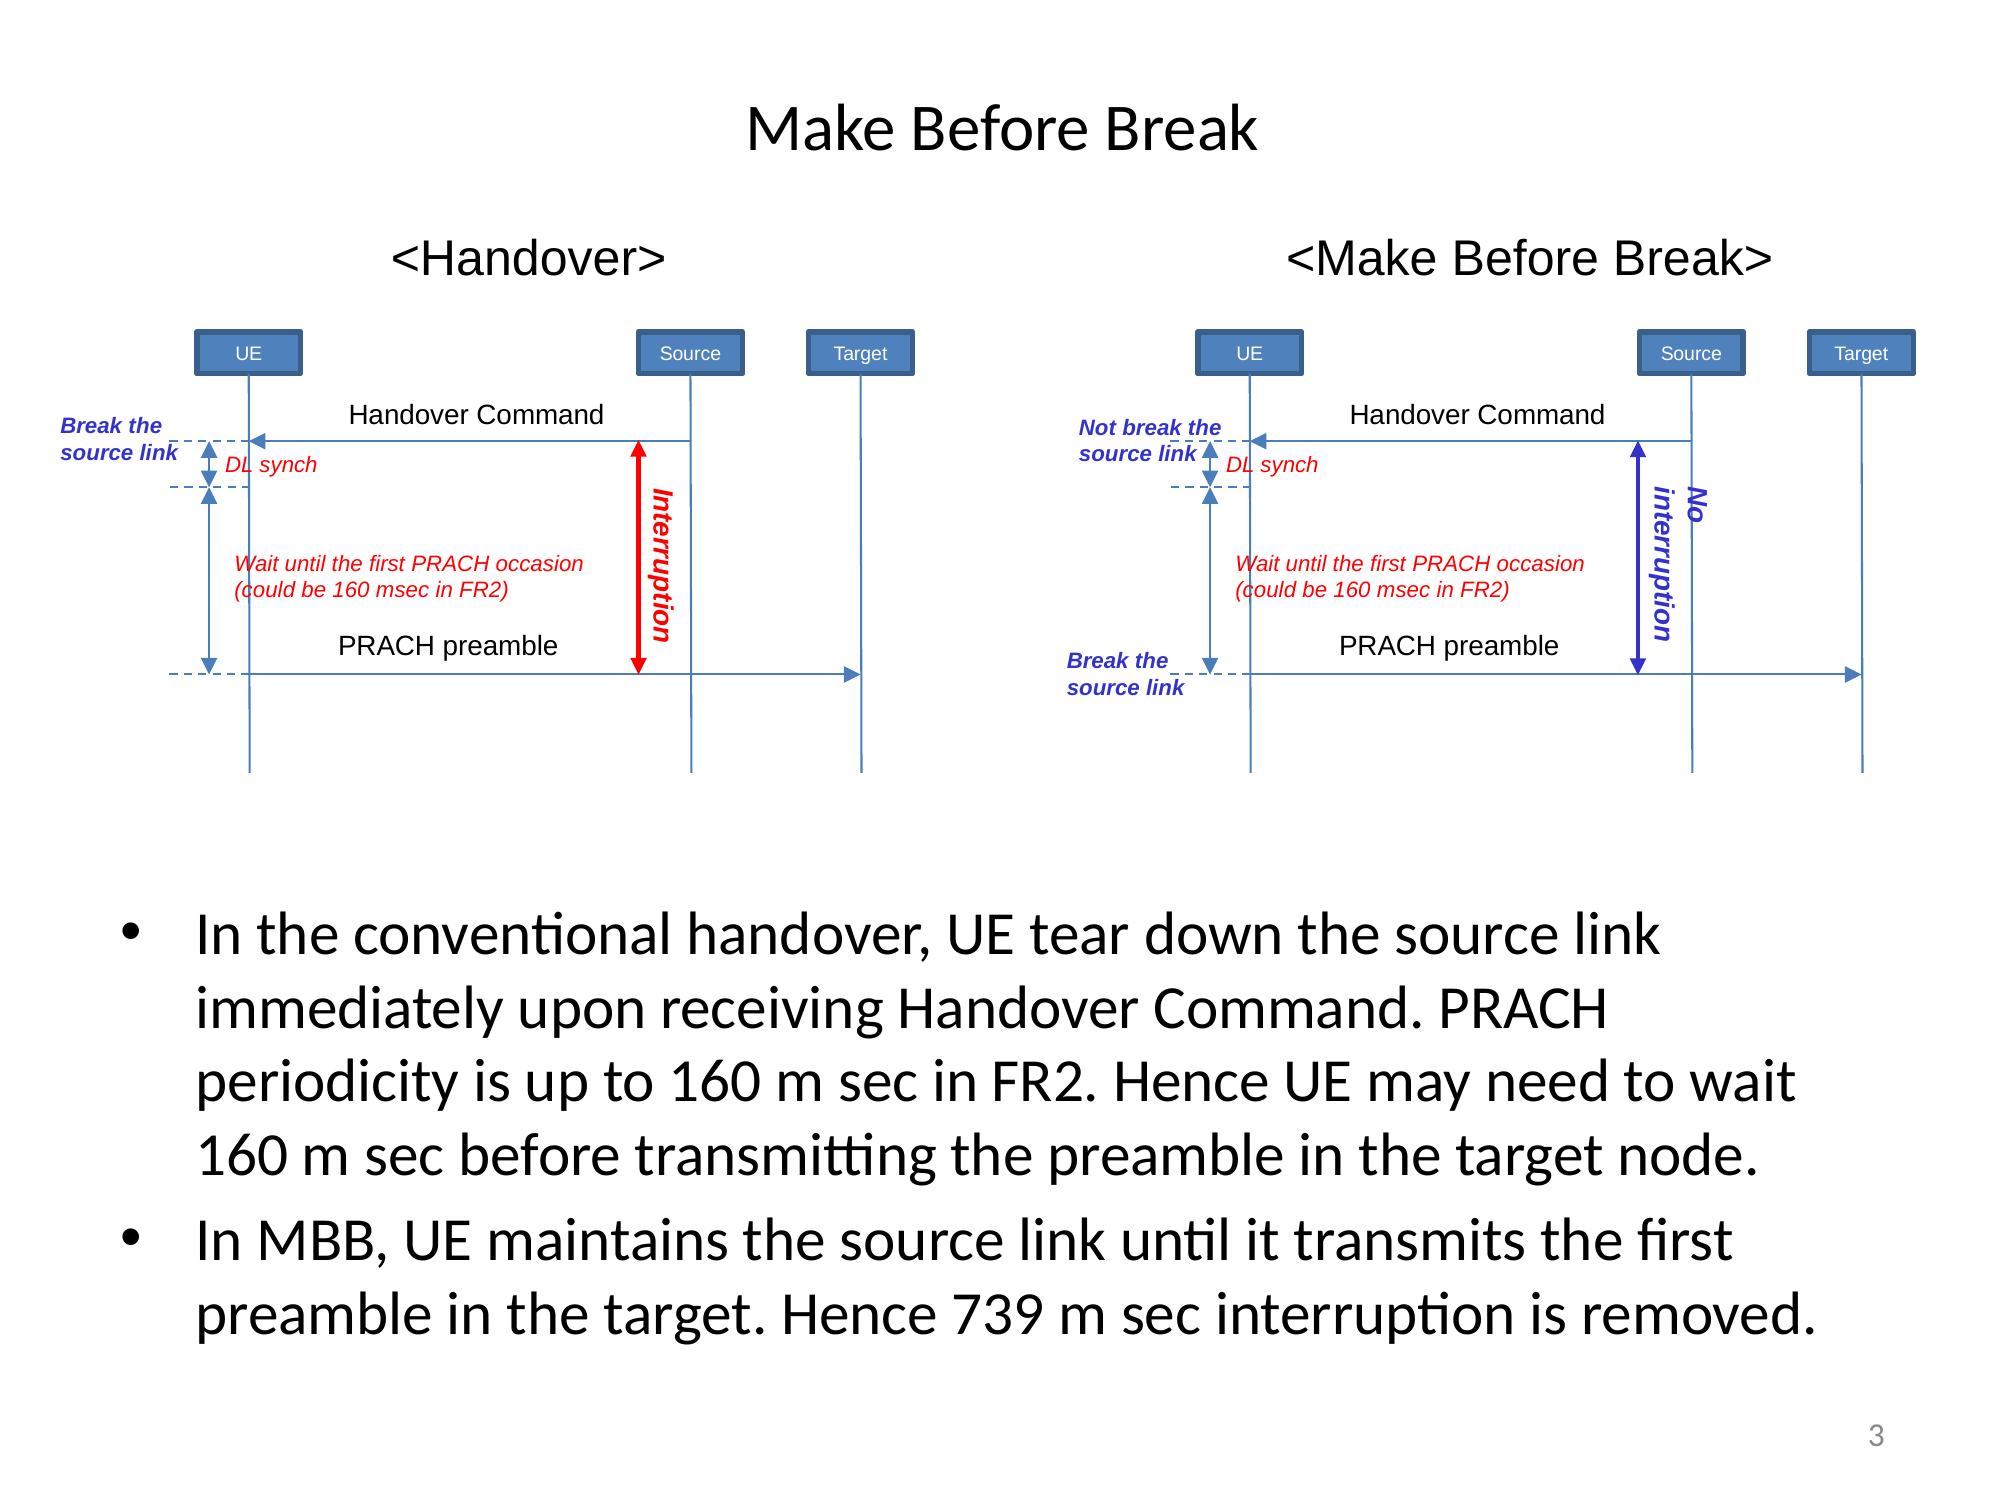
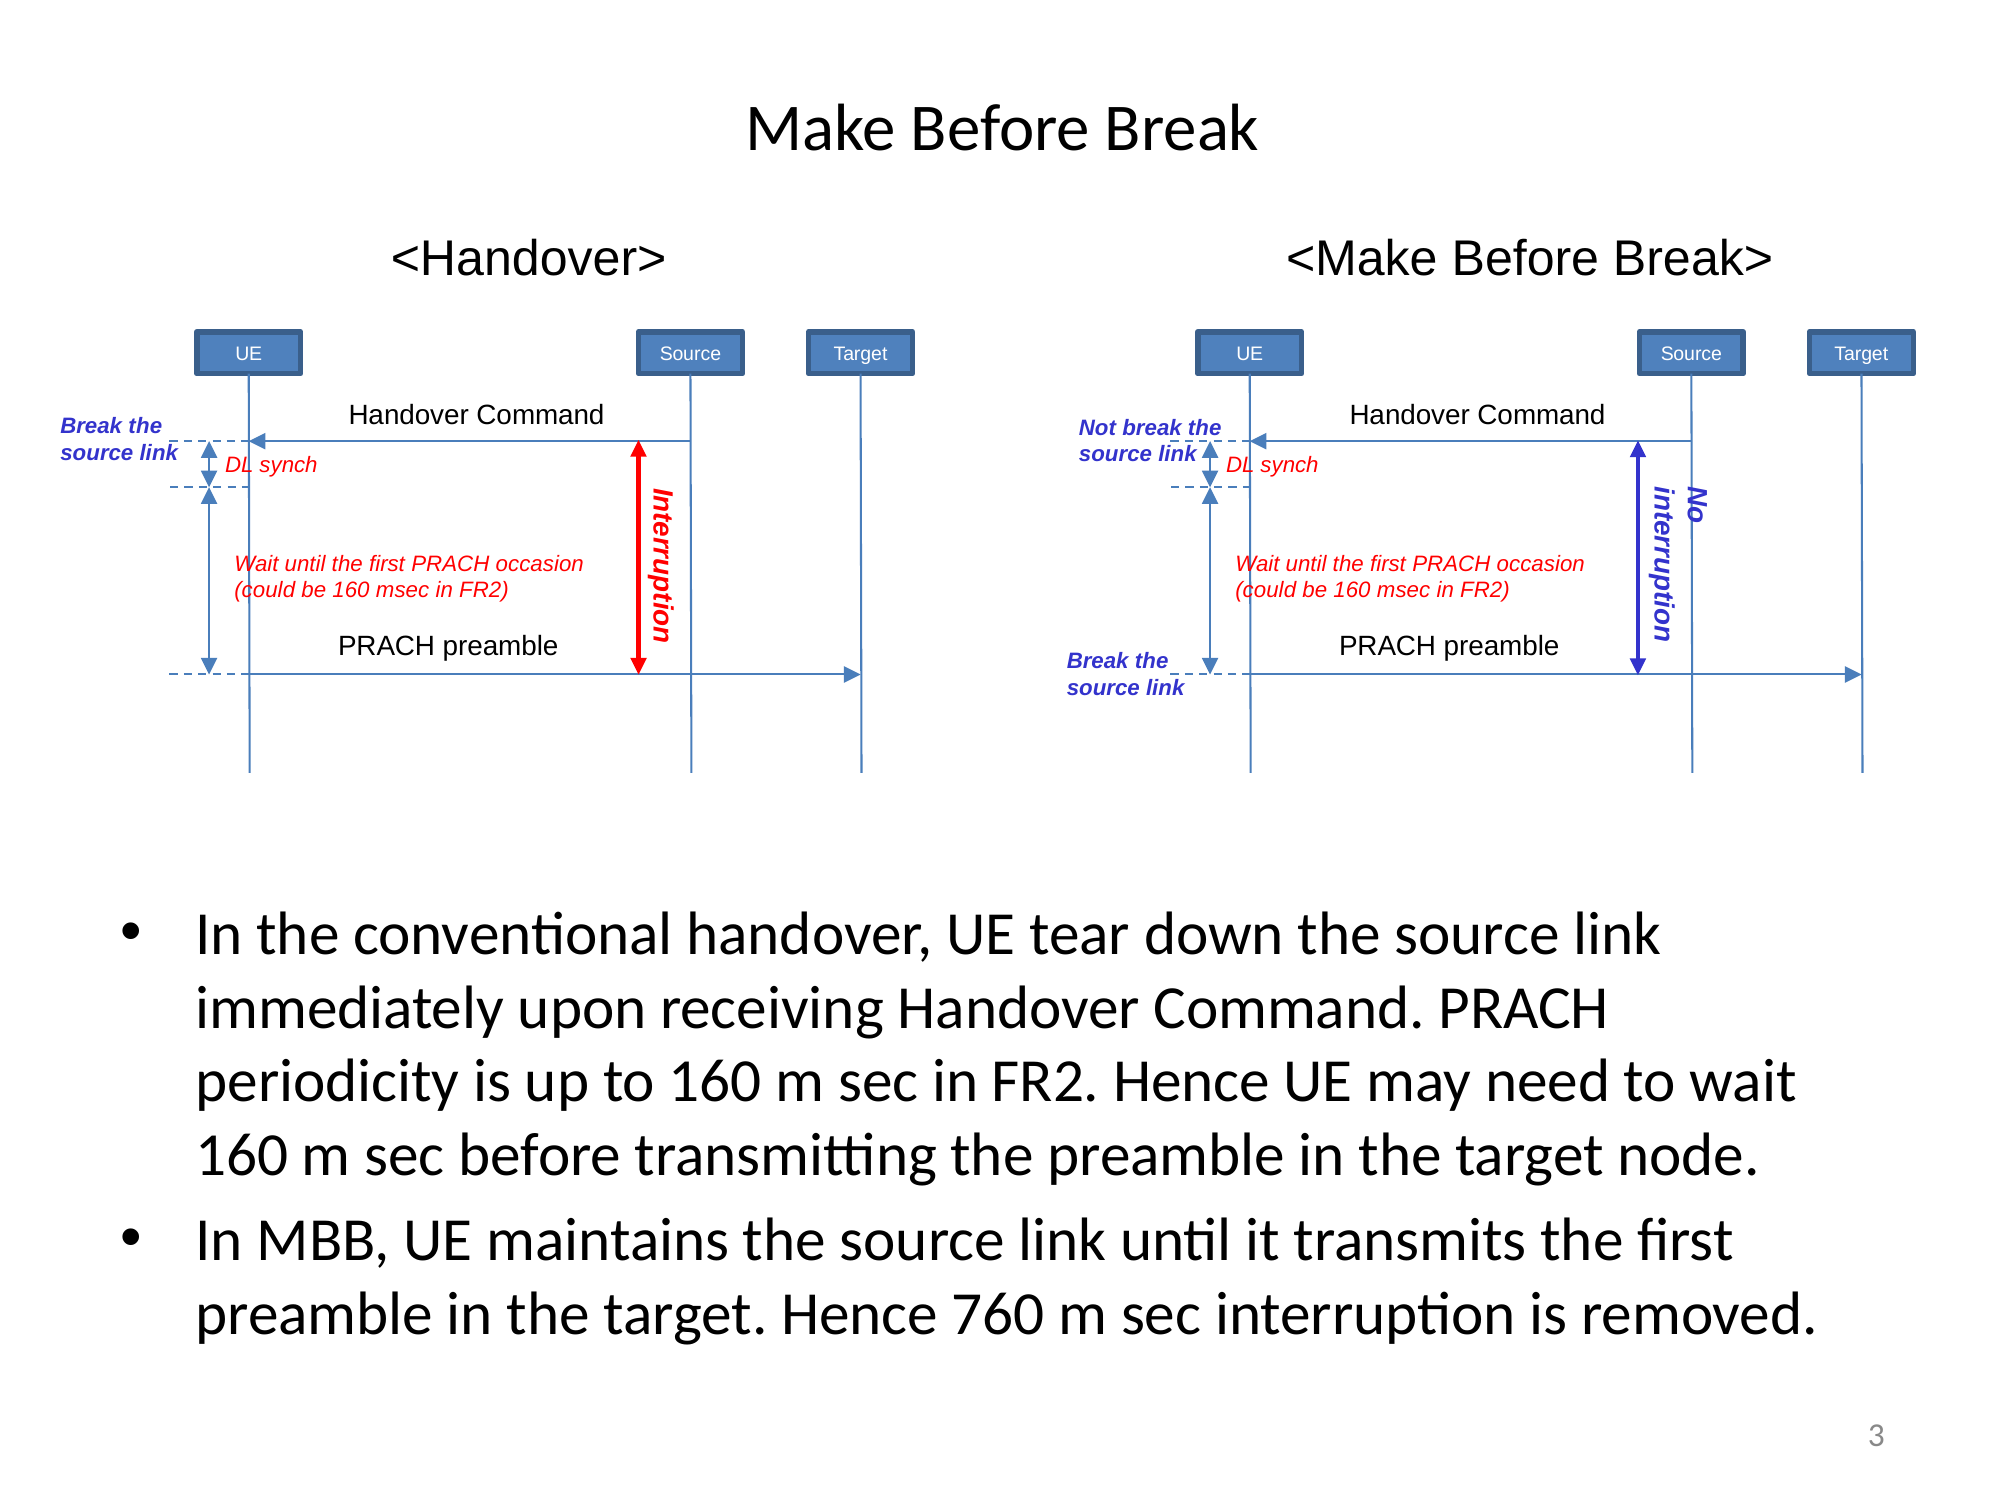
739: 739 -> 760 (998, 1314)
